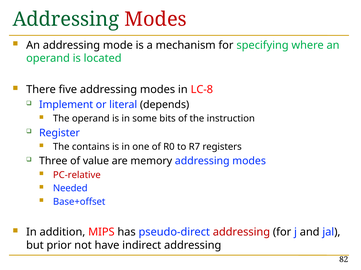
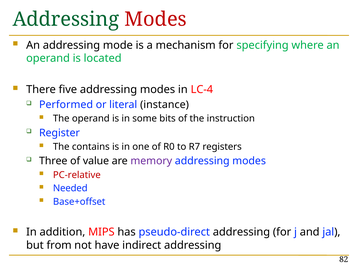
LC-8: LC-8 -> LC-4 (202, 90)
Implement: Implement -> Performed (66, 105)
depends: depends -> instance (165, 105)
memory colour: black -> purple (151, 161)
addressing colour: red -> black (241, 233)
prior: prior -> from (59, 246)
